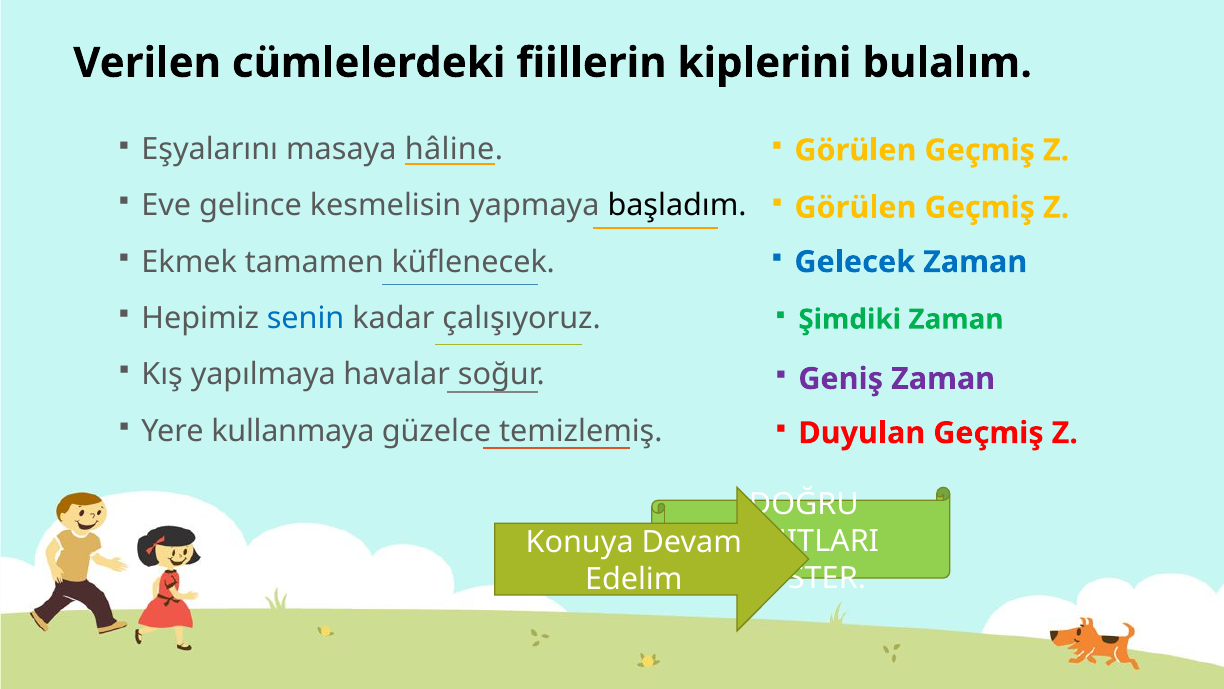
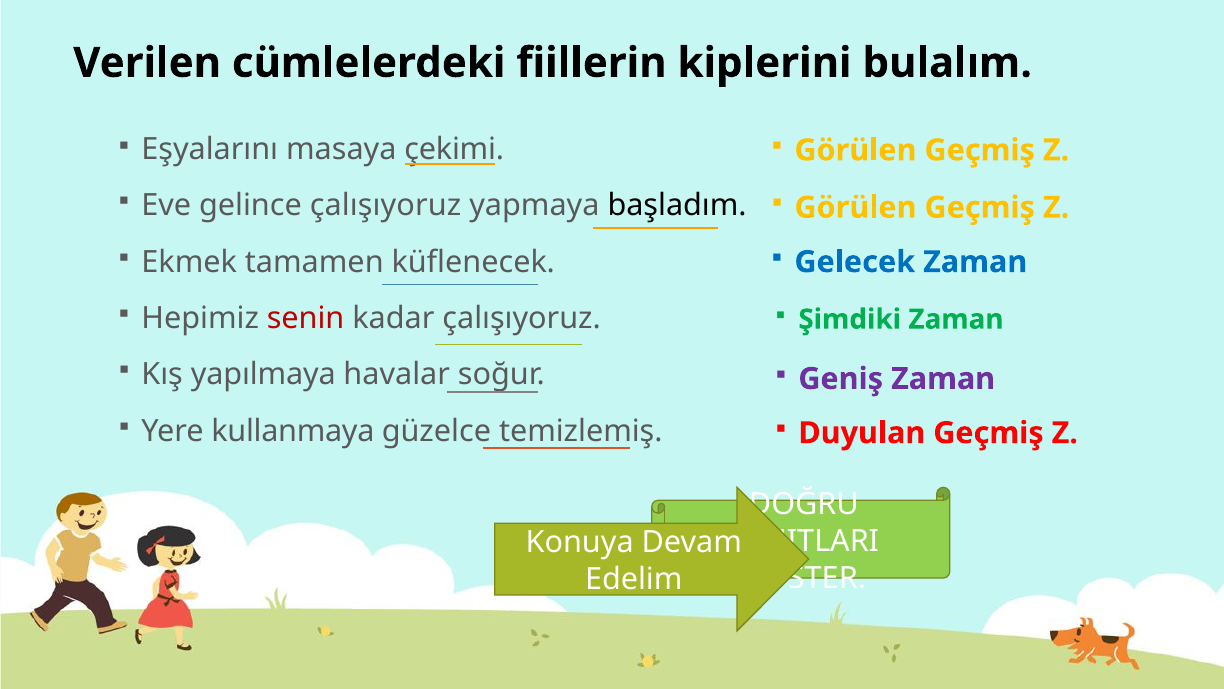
hâline: hâline -> çekimi (454, 150)
gelince kesmelisin: kesmelisin -> çalışıyoruz (386, 205)
senin colour: blue -> red (306, 318)
